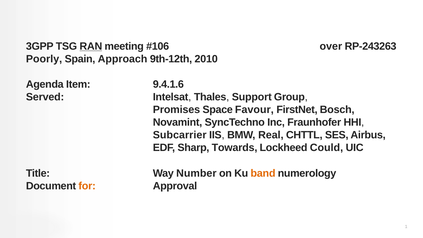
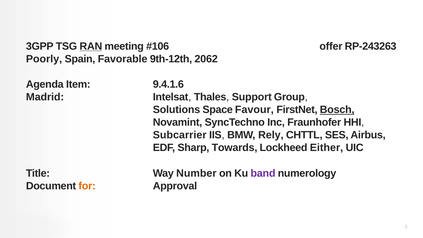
over: over -> offer (331, 46)
Approach: Approach -> Favorable (123, 59)
2010: 2010 -> 2062 (206, 59)
Served: Served -> Madrid (45, 97)
Promises: Promises -> Solutions (177, 110)
Bosch underline: none -> present (337, 110)
Real: Real -> Rely (271, 135)
Could: Could -> Either (327, 148)
band colour: orange -> purple (263, 173)
